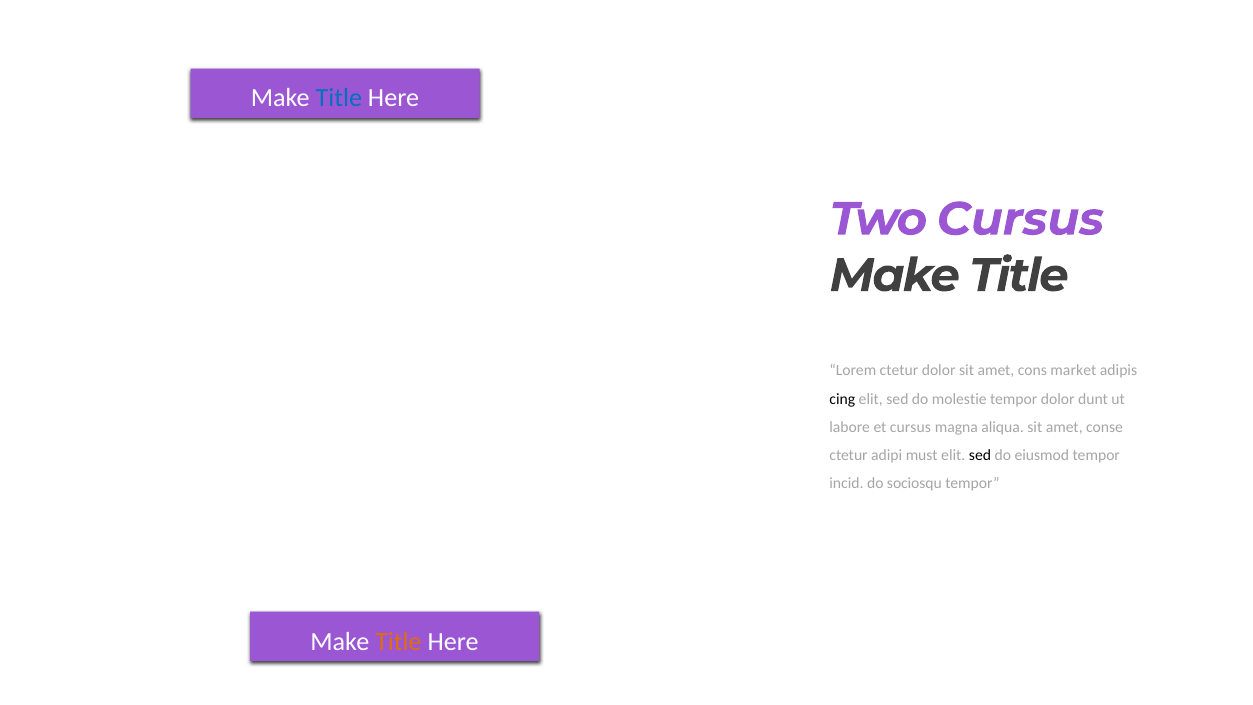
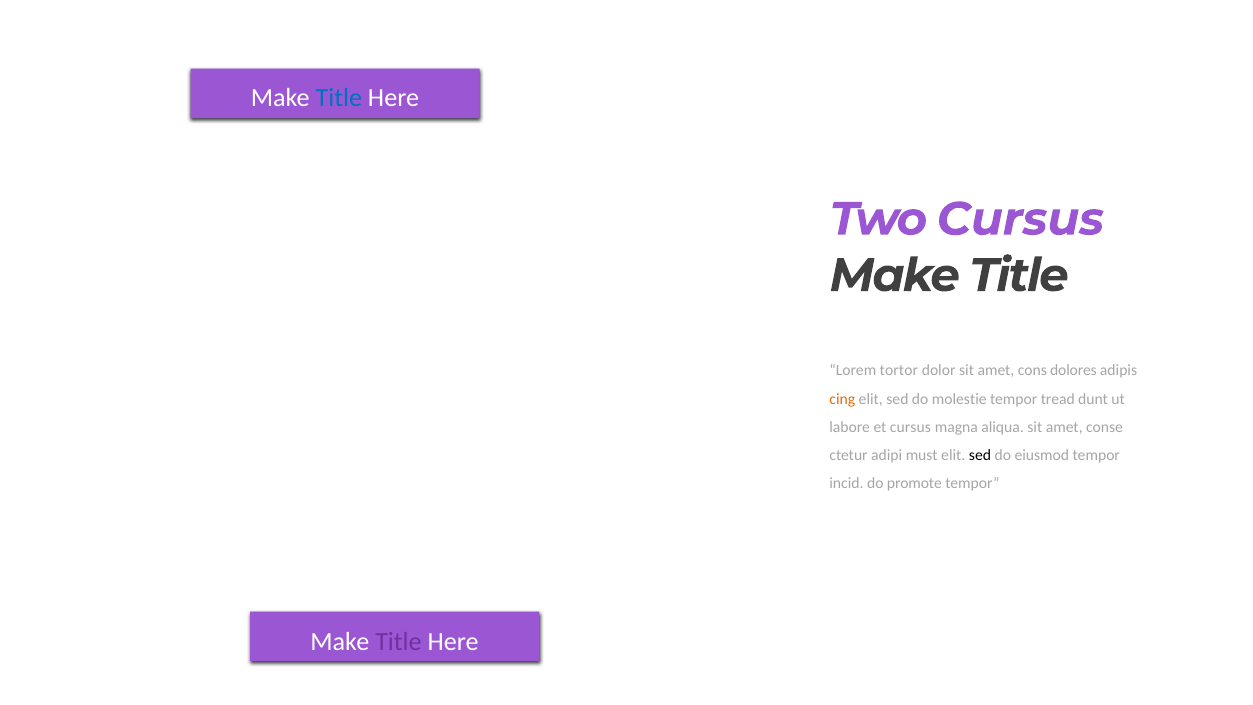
Lorem ctetur: ctetur -> tortor (899, 371)
market: market -> dolores (1074, 371)
cing colour: black -> orange (842, 399)
tempor dolor: dolor -> tread (1058, 399)
sociosqu: sociosqu -> promote (914, 483)
Title colour: orange -> purple (398, 642)
